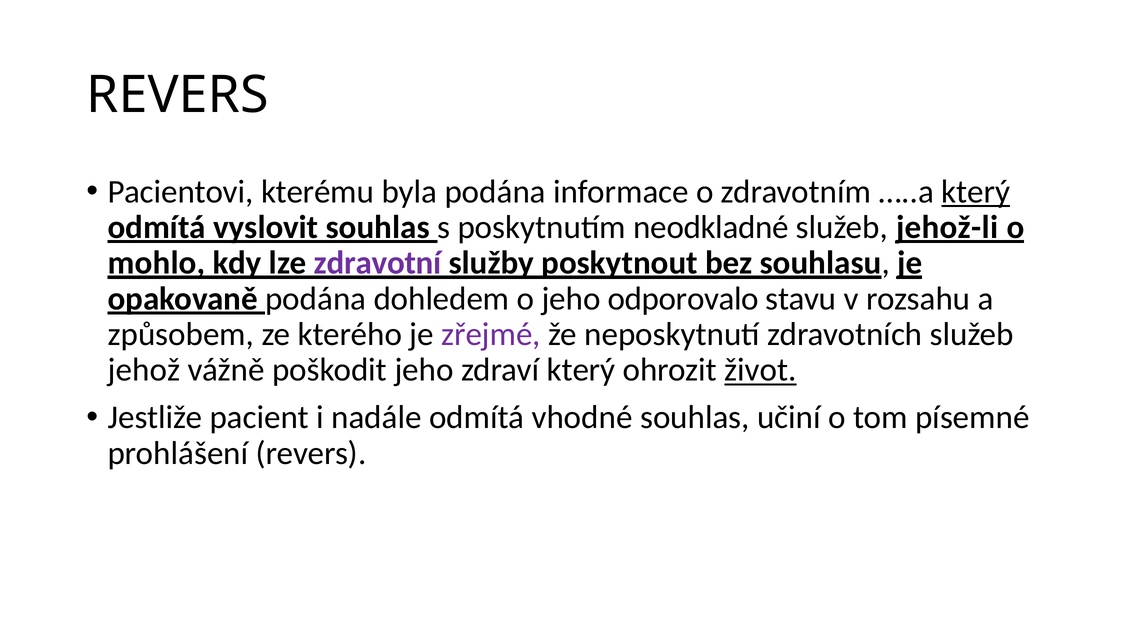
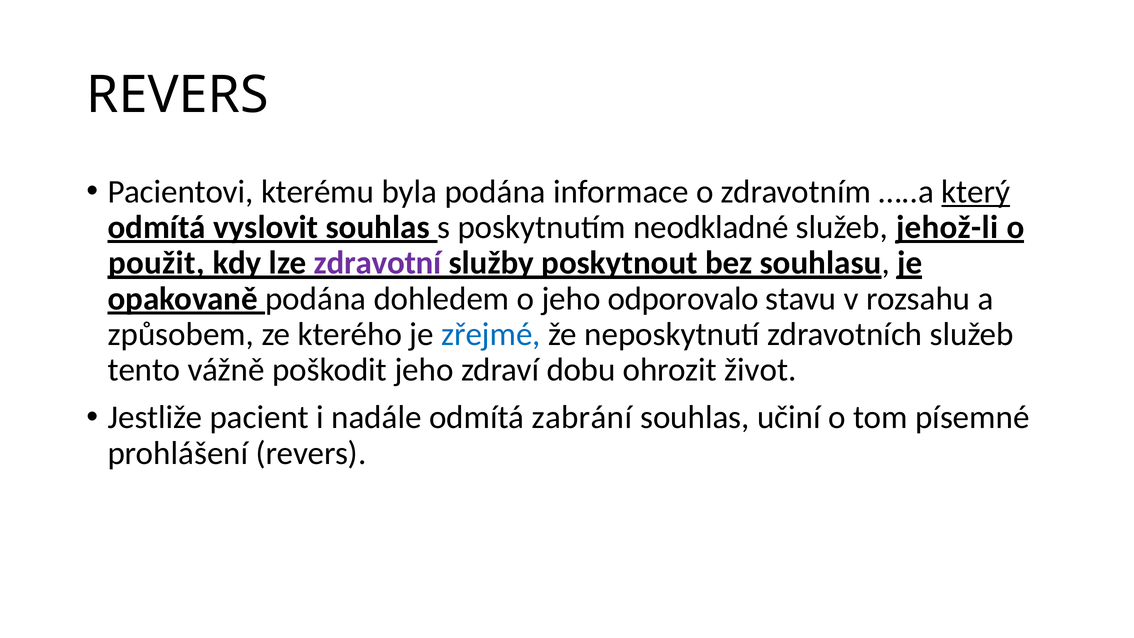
mohlo: mohlo -> použit (156, 263)
zřejmé colour: purple -> blue (491, 334)
jehož: jehož -> tento (144, 370)
zdraví který: který -> dobu (581, 370)
život underline: present -> none (760, 370)
vhodné: vhodné -> zabrání (582, 417)
